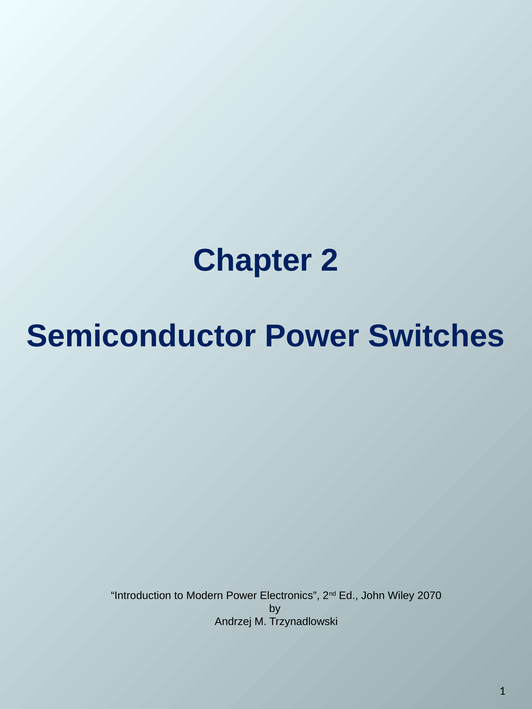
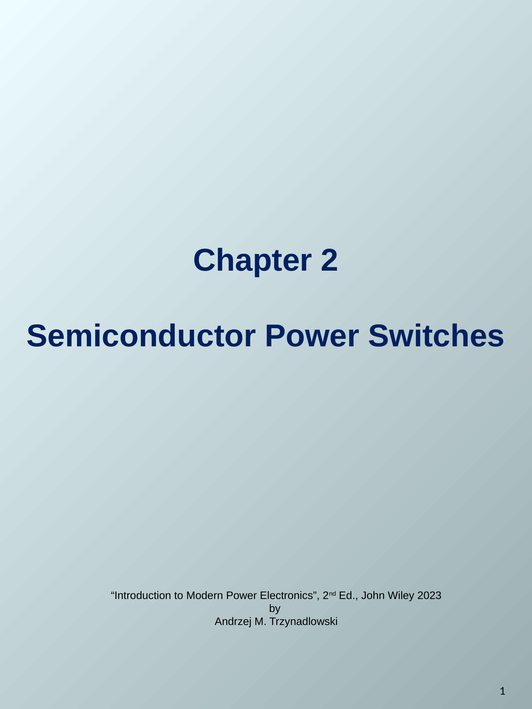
2070: 2070 -> 2023 (429, 596)
